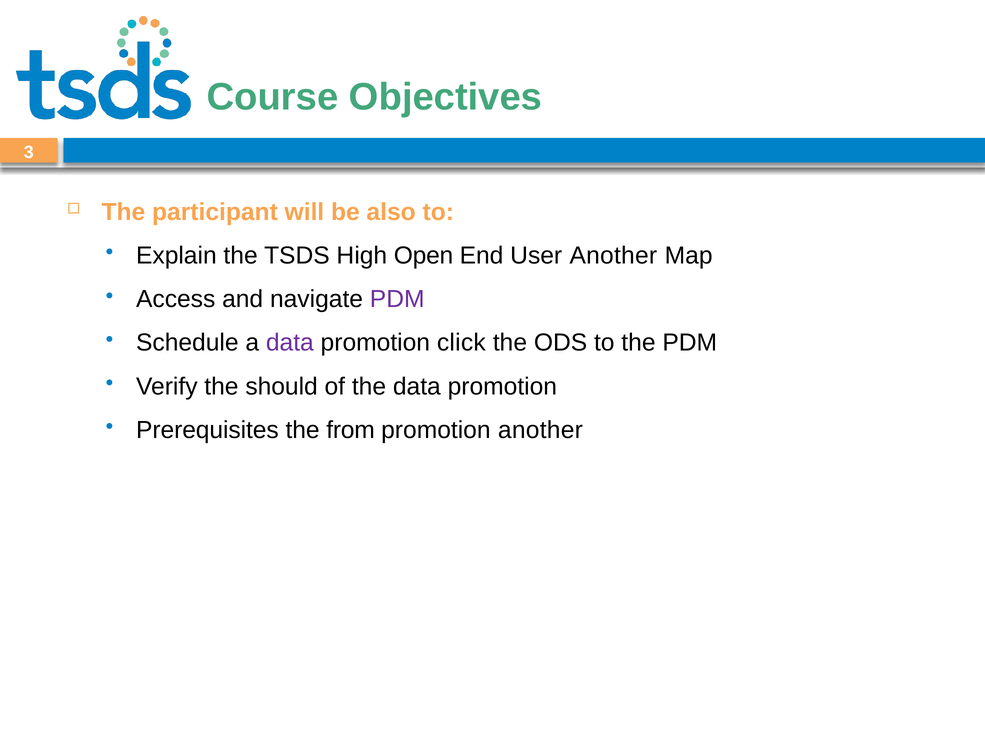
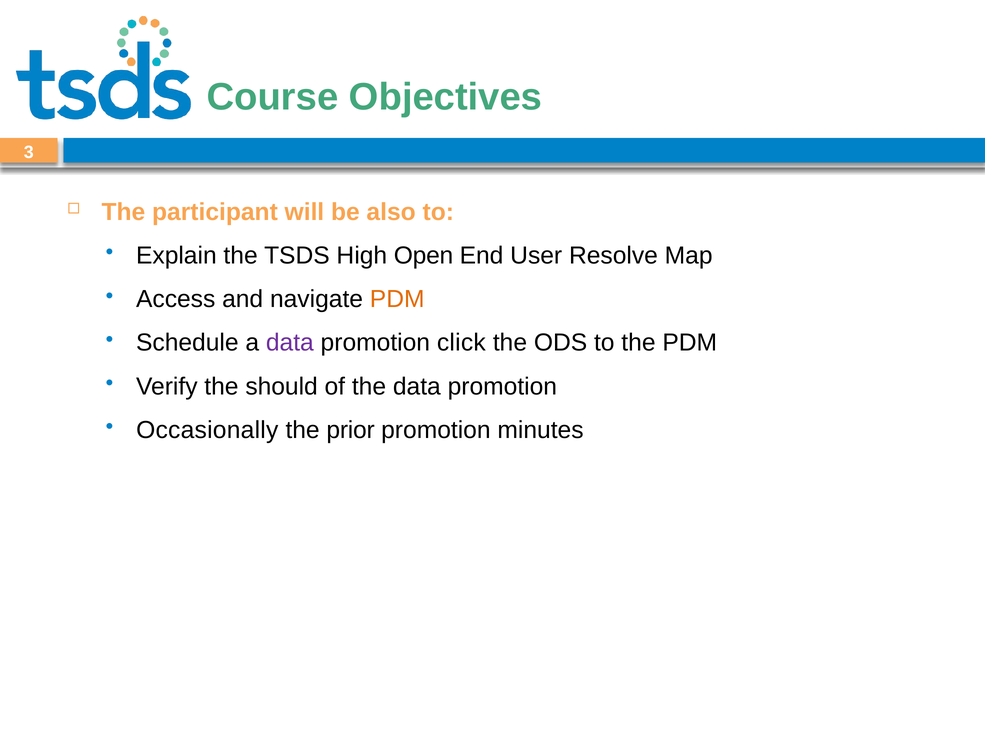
User Another: Another -> Resolve (613, 255)
PDM colour: purple -> orange (397, 299)
Prerequisites: Prerequisites -> Occasionally (207, 430)
from: from -> prior (351, 430)
promotion another: another -> minutes (541, 430)
